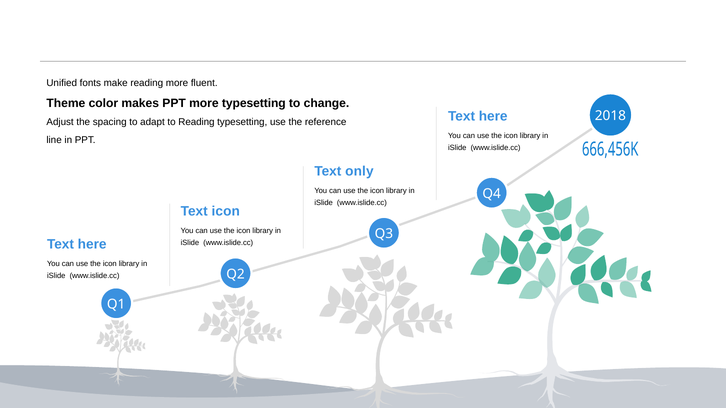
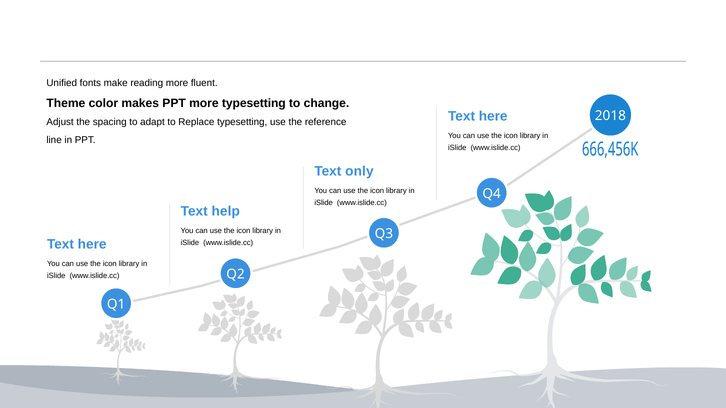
to Reading: Reading -> Replace (196, 122)
Text icon: icon -> help (226, 212)
